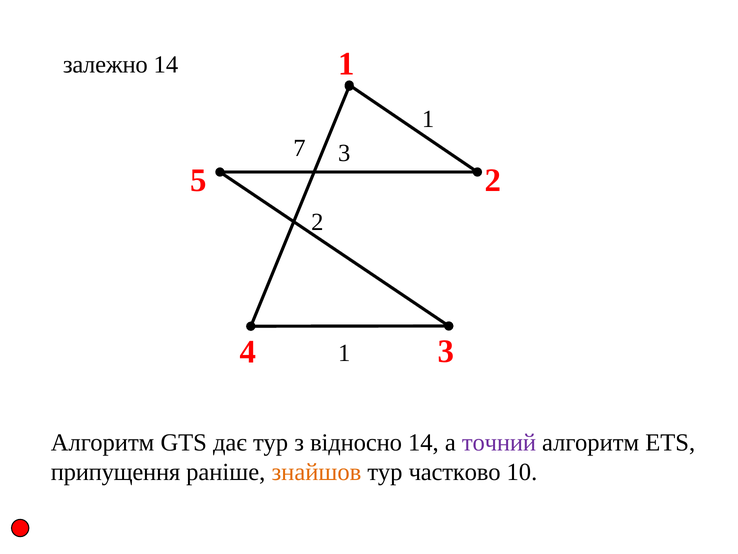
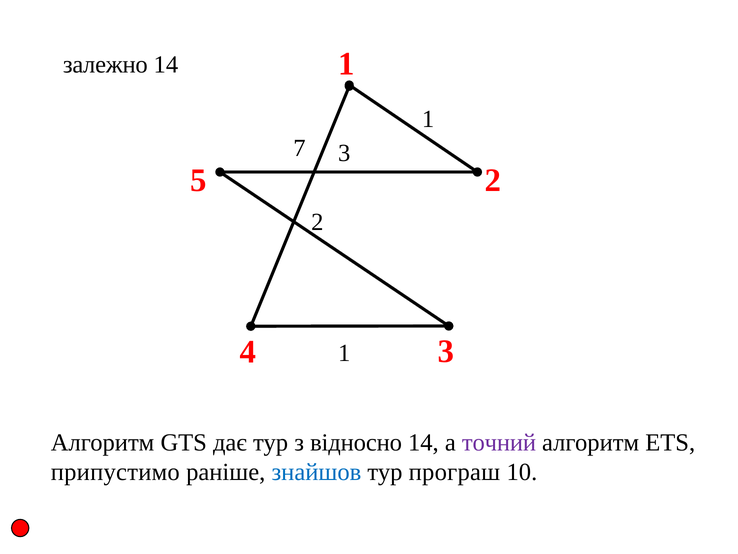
припущення: припущення -> припустимо (115, 472)
знайшов colour: orange -> blue (316, 472)
частково: частково -> програш (454, 472)
